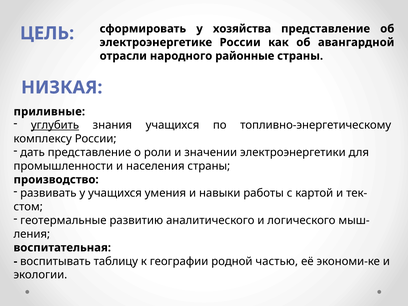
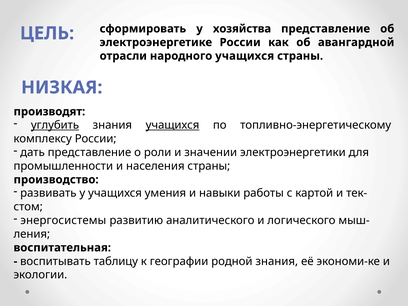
народного районные: районные -> учащихся (245, 56)
приливные: приливные -> производят (49, 112)
учащихся underline: none -> present (173, 125)
геотермальные: геотермальные -> энергосистемы (63, 220)
родной частью: частью -> знания (277, 261)
